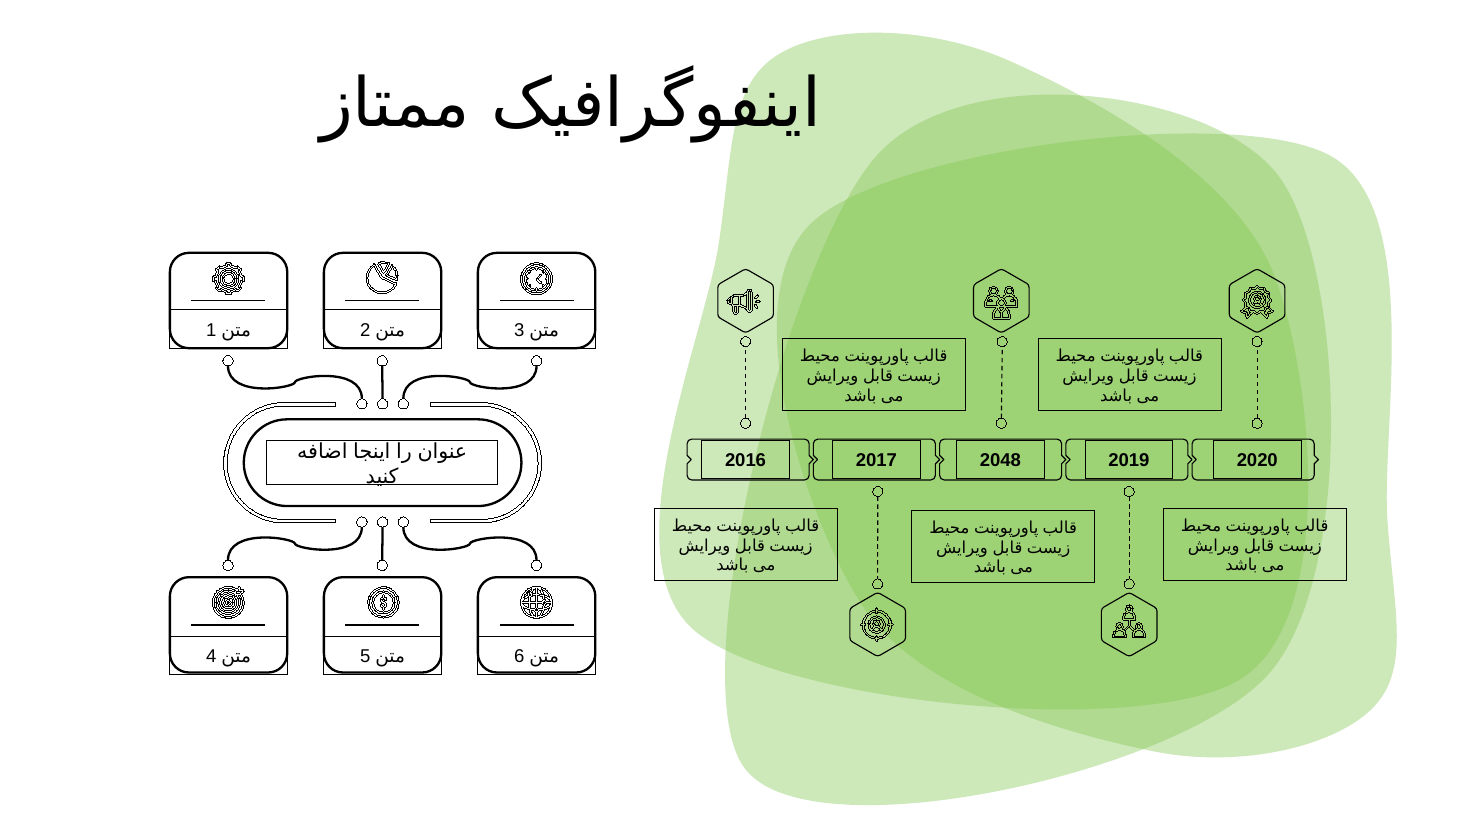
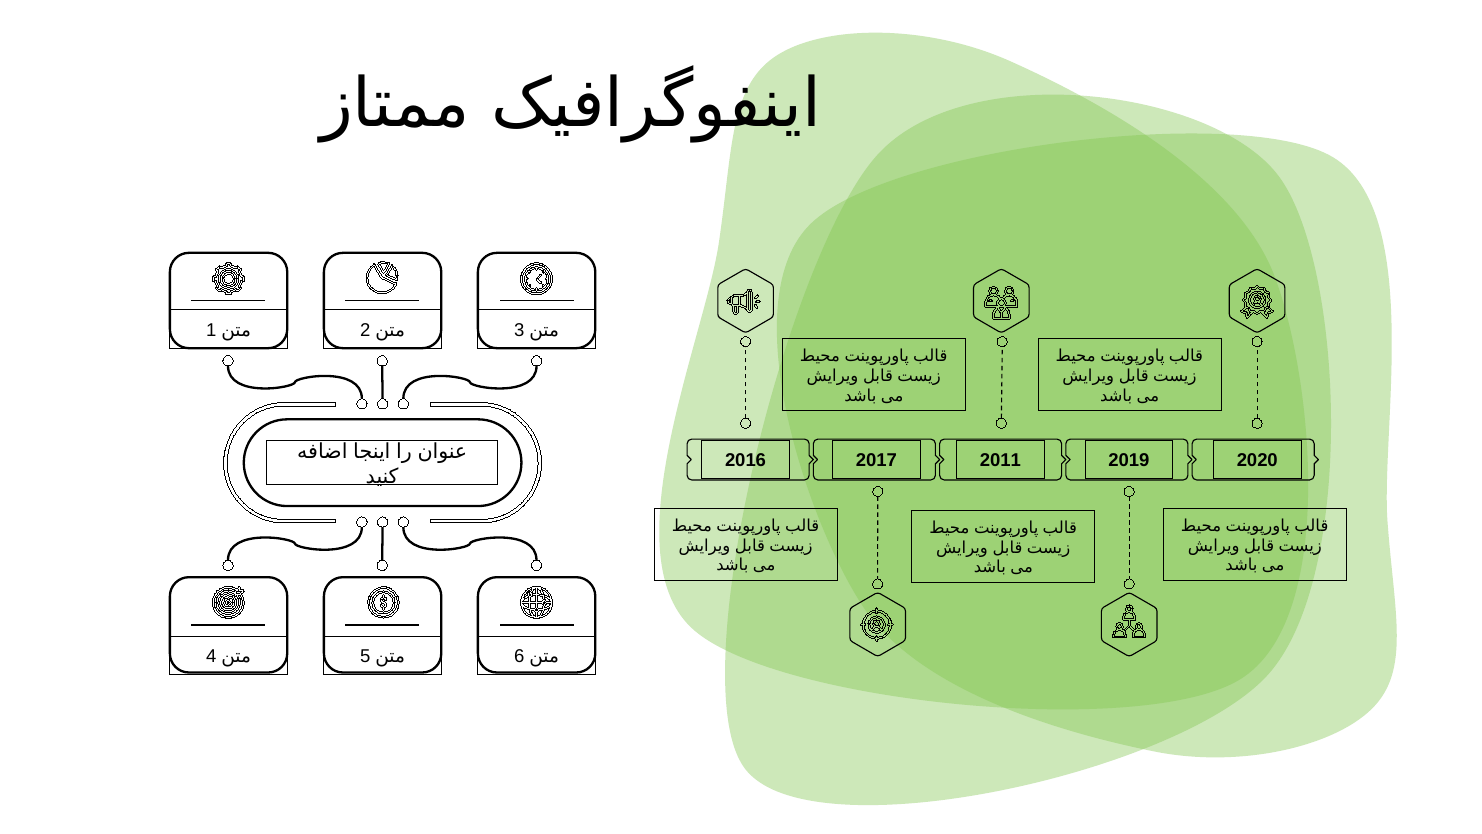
2048: 2048 -> 2011 (1001, 461)
